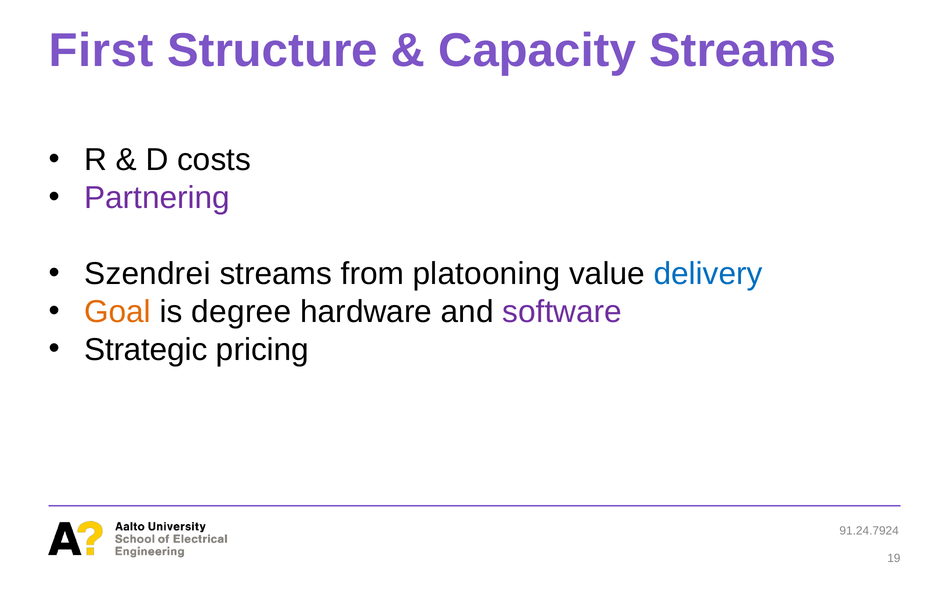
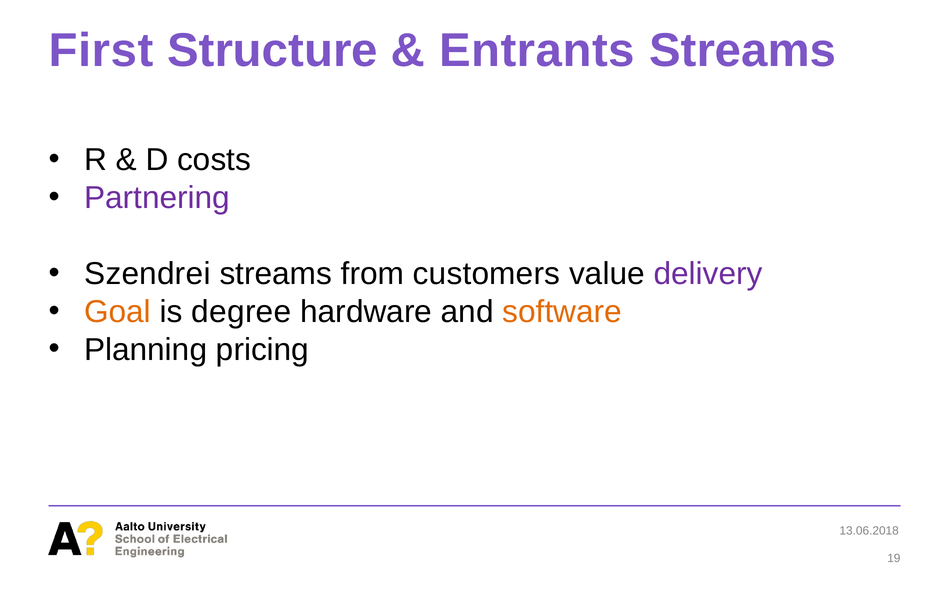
Capacity: Capacity -> Entrants (537, 51)
platooning: platooning -> customers (486, 274)
delivery colour: blue -> purple (708, 274)
software colour: purple -> orange (562, 312)
Strategic: Strategic -> Planning (146, 350)
91.24.7924: 91.24.7924 -> 13.06.2018 (869, 531)
